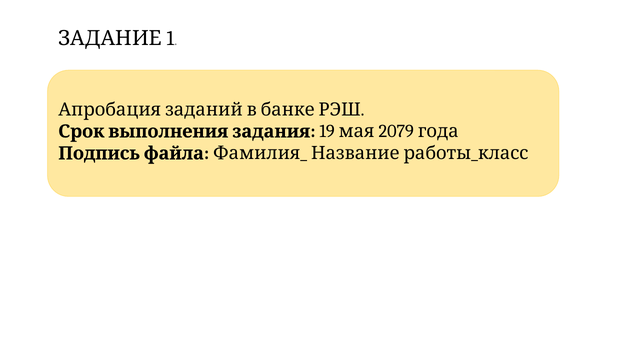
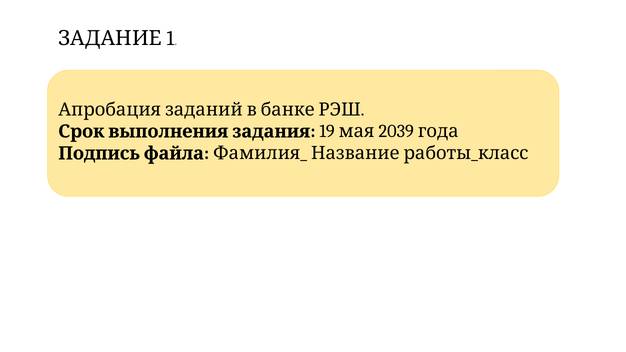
2079: 2079 -> 2039 (396, 131)
